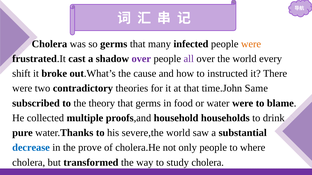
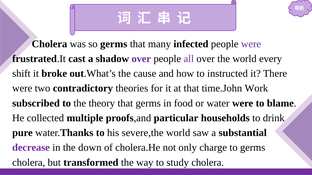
were colour: orange -> purple (251, 44)
Same: Same -> Work (256, 89)
household: household -> particular (176, 118)
decrease colour: blue -> purple (31, 148)
prove: prove -> down (90, 148)
only people: people -> charge (213, 148)
to where: where -> germs (253, 148)
